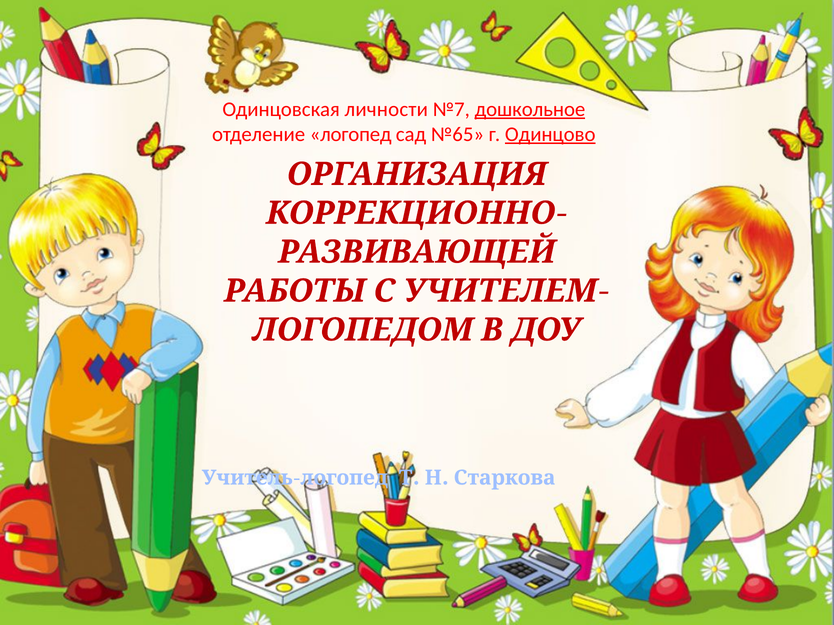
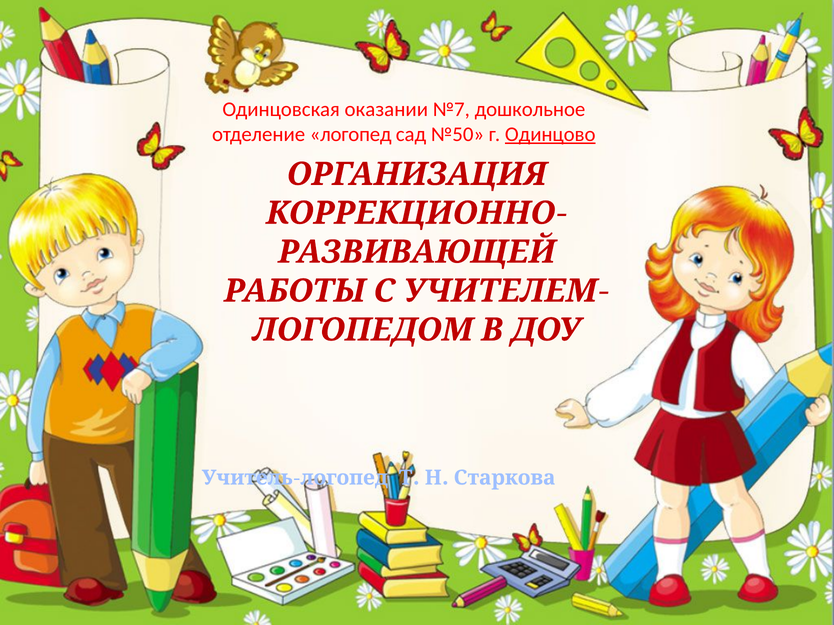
личности: личности -> оказании (386, 109)
дошкольное underline: present -> none (530, 109)
№65: №65 -> №50 (458, 134)
